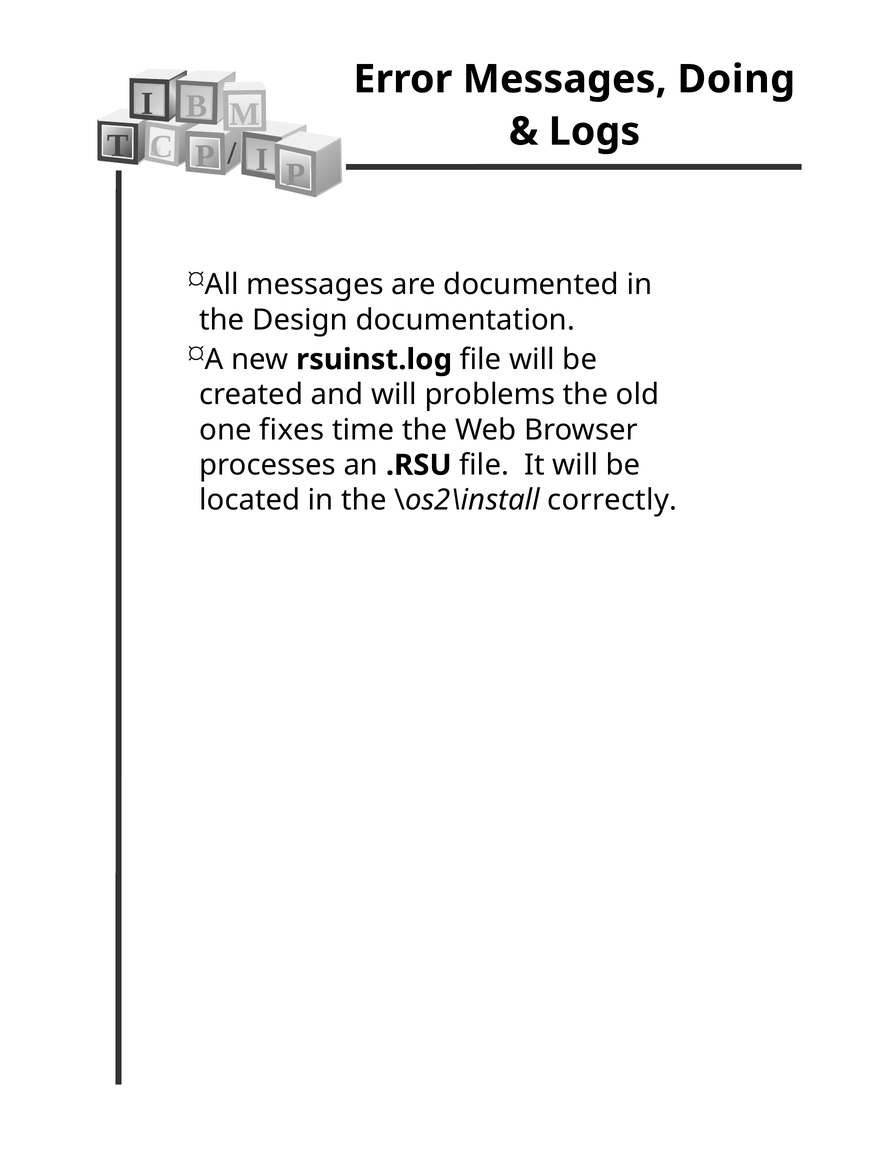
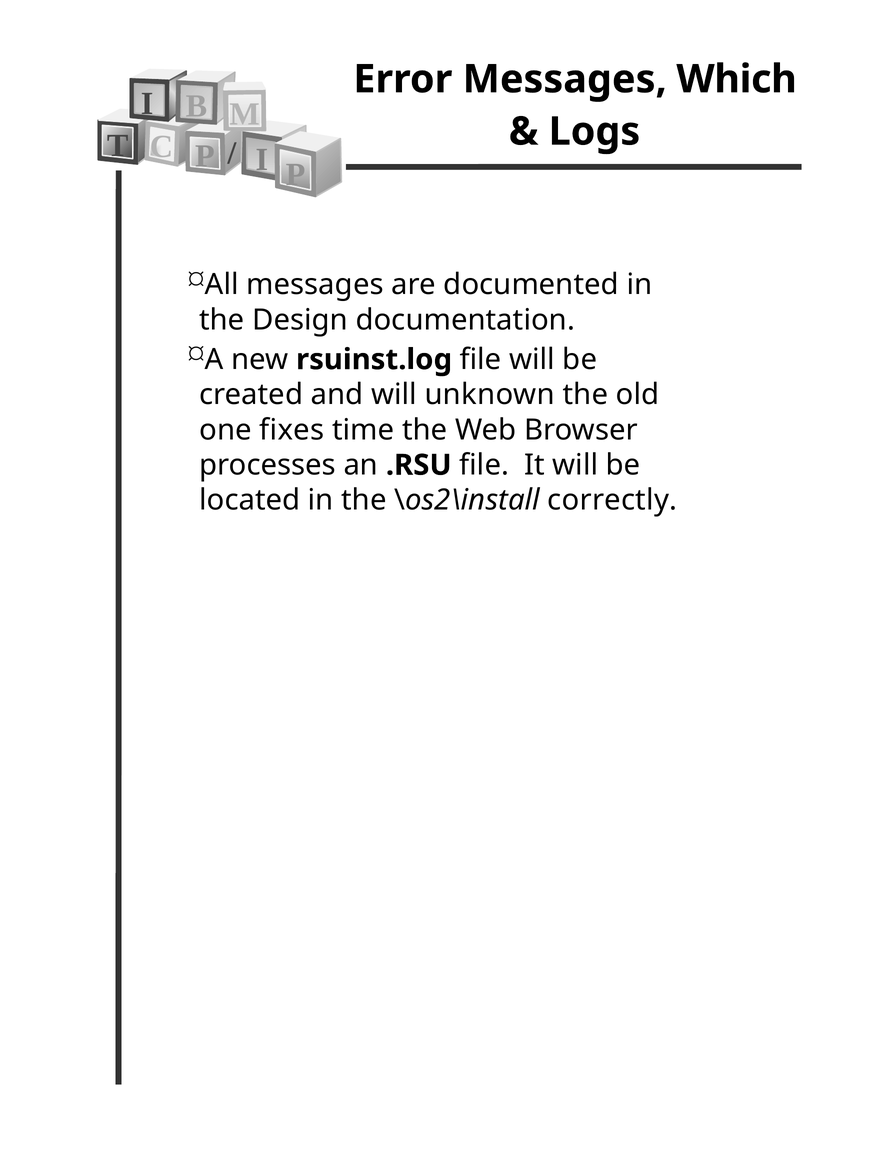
Doing: Doing -> Which (737, 79)
problems: problems -> unknown (490, 395)
